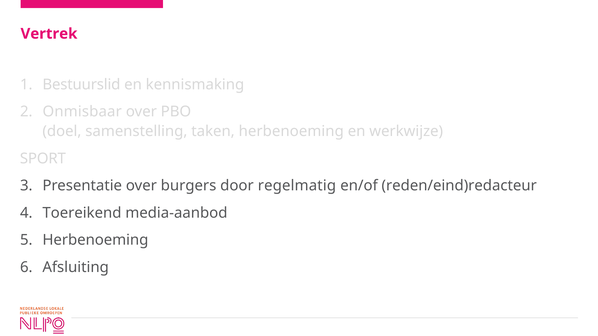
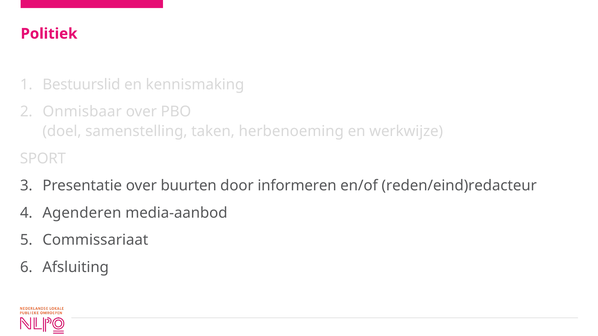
Vertrek: Vertrek -> Politiek (49, 34)
burgers: burgers -> buurten (189, 186)
regelmatig: regelmatig -> informeren (297, 186)
Toereikend: Toereikend -> Agenderen (82, 213)
Herbenoeming: Herbenoeming -> Commissariaat (95, 240)
